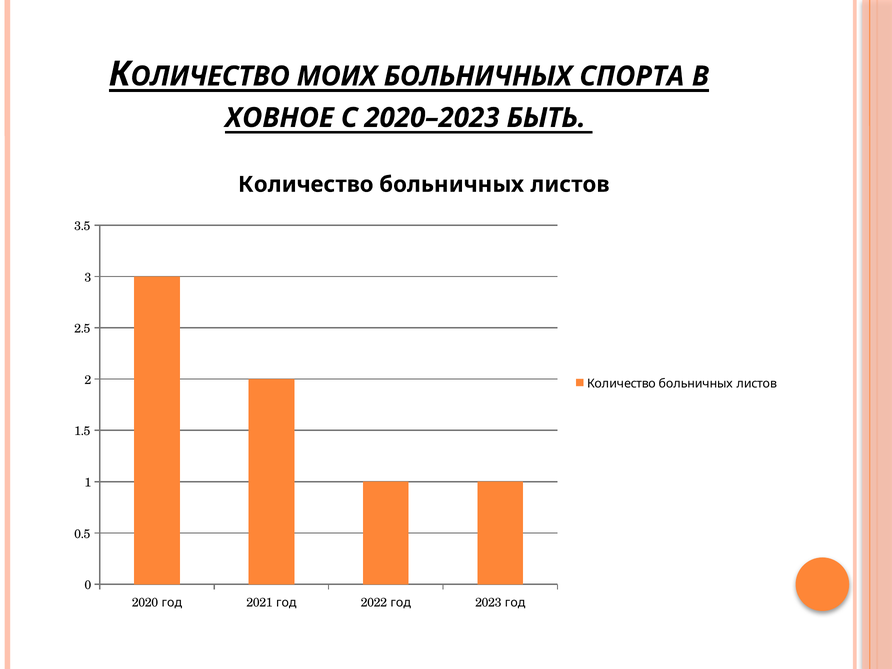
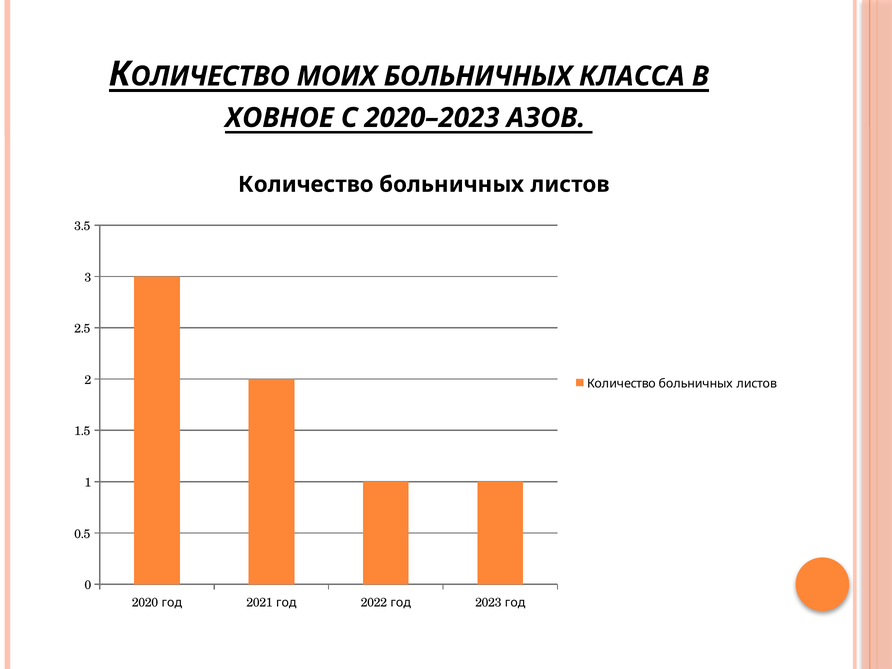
СПОРТА: СПОРТА -> КЛАССА (632, 76)
БЫТЬ: БЫТЬ -> АЗОВ (546, 118)
